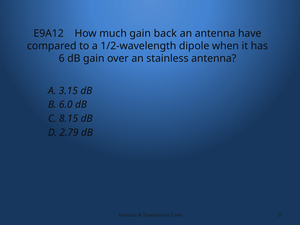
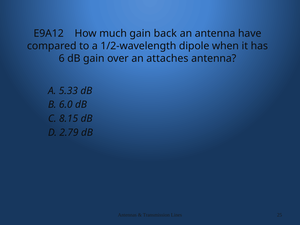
stainless: stainless -> attaches (167, 58)
3.15: 3.15 -> 5.33 (68, 91)
